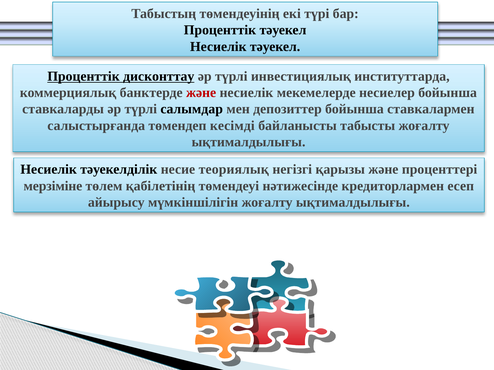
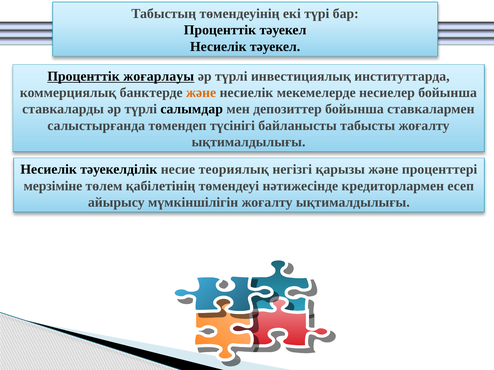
дисконттау: дисконттау -> жоғарлауы (159, 76)
және colour: red -> orange (201, 93)
кесімді: кесімді -> түсінігі (232, 126)
